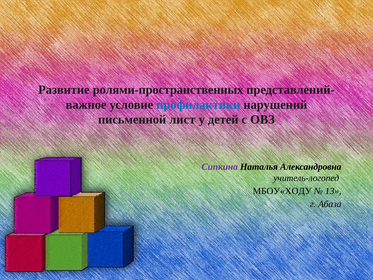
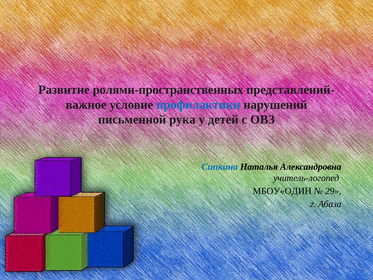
лист: лист -> рука (182, 119)
Сипкина colour: purple -> blue (220, 167)
МБОУ«ХОДУ: МБОУ«ХОДУ -> МБОУ«ОДИН (282, 191)
13: 13 -> 29 (333, 191)
